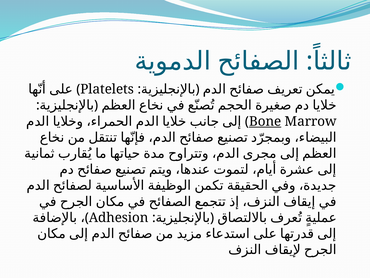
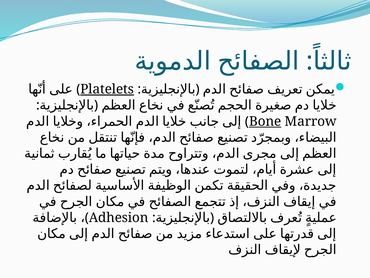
Platelets underline: none -> present (107, 89)
